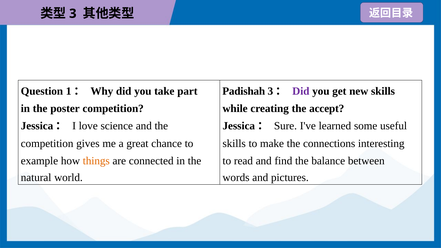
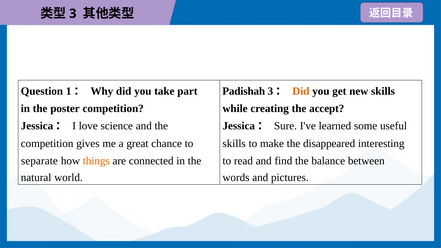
Did colour: purple -> orange (301, 91)
connections: connections -> disappeared (329, 144)
example: example -> separate (39, 161)
